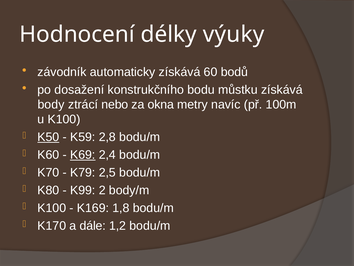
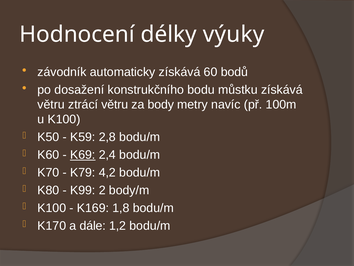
body: body -> větru (51, 104)
ztrácí nebo: nebo -> větru (115, 104)
okna: okna -> body (161, 104)
K50 underline: present -> none (48, 137)
2,5: 2,5 -> 4,2 (107, 172)
